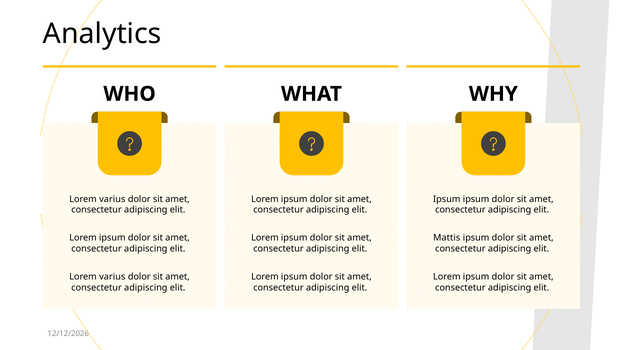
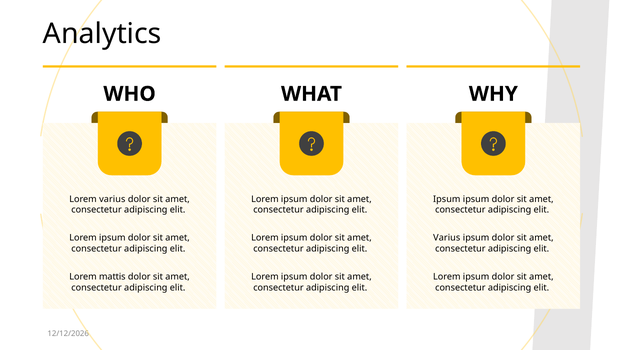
Mattis: Mattis -> Varius (447, 238)
varius: varius -> mattis (112, 277)
